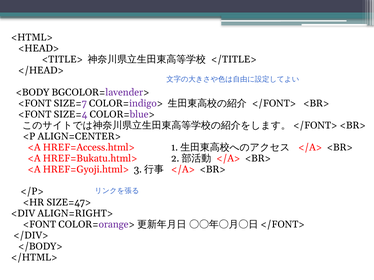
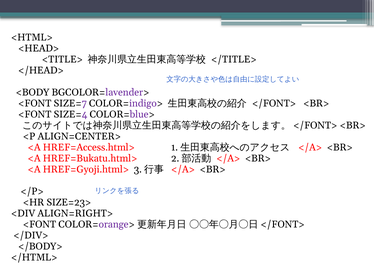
SIZE=47>: SIZE=47> -> SIZE=23> (69, 203)
